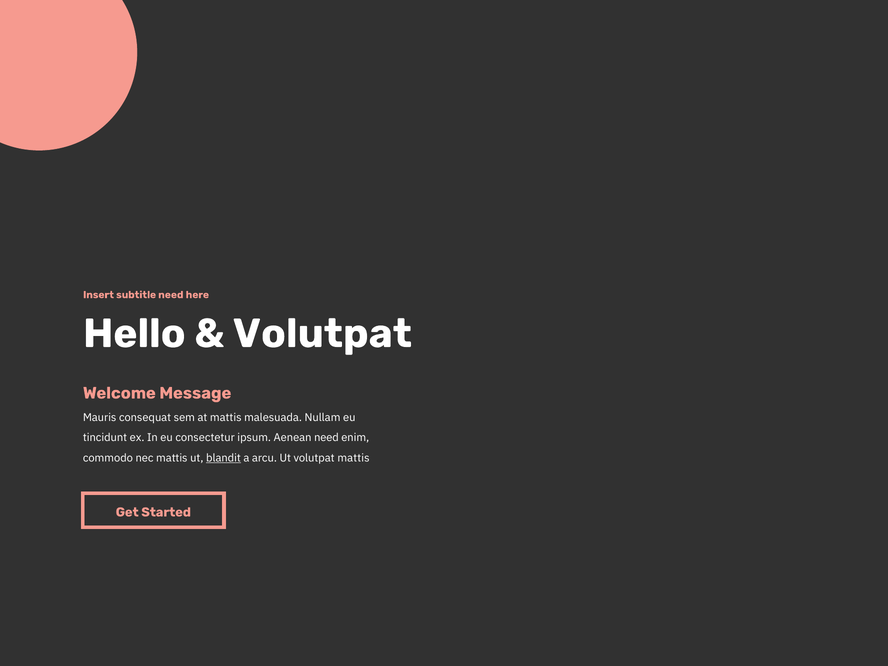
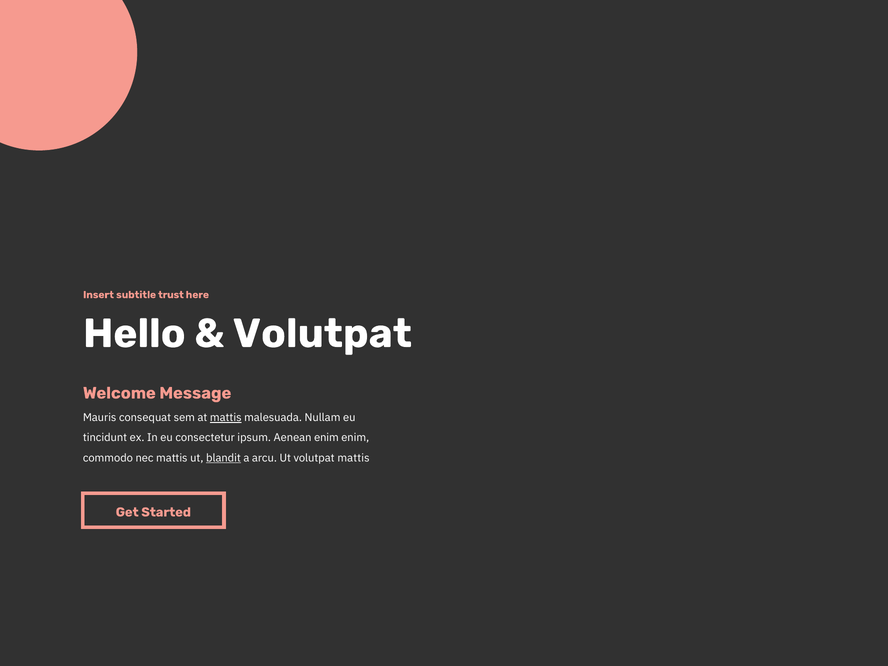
subtitle need: need -> trust (171, 295)
mattis underline: none -> present (226, 418)
Aenean need: need -> enim (326, 438)
